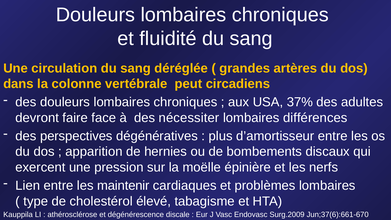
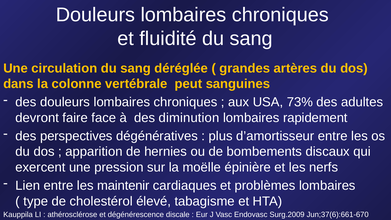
circadiens: circadiens -> sanguines (238, 84)
37%: 37% -> 73% (300, 102)
nécessiter: nécessiter -> diminution (189, 118)
différences: différences -> rapidement (315, 118)
